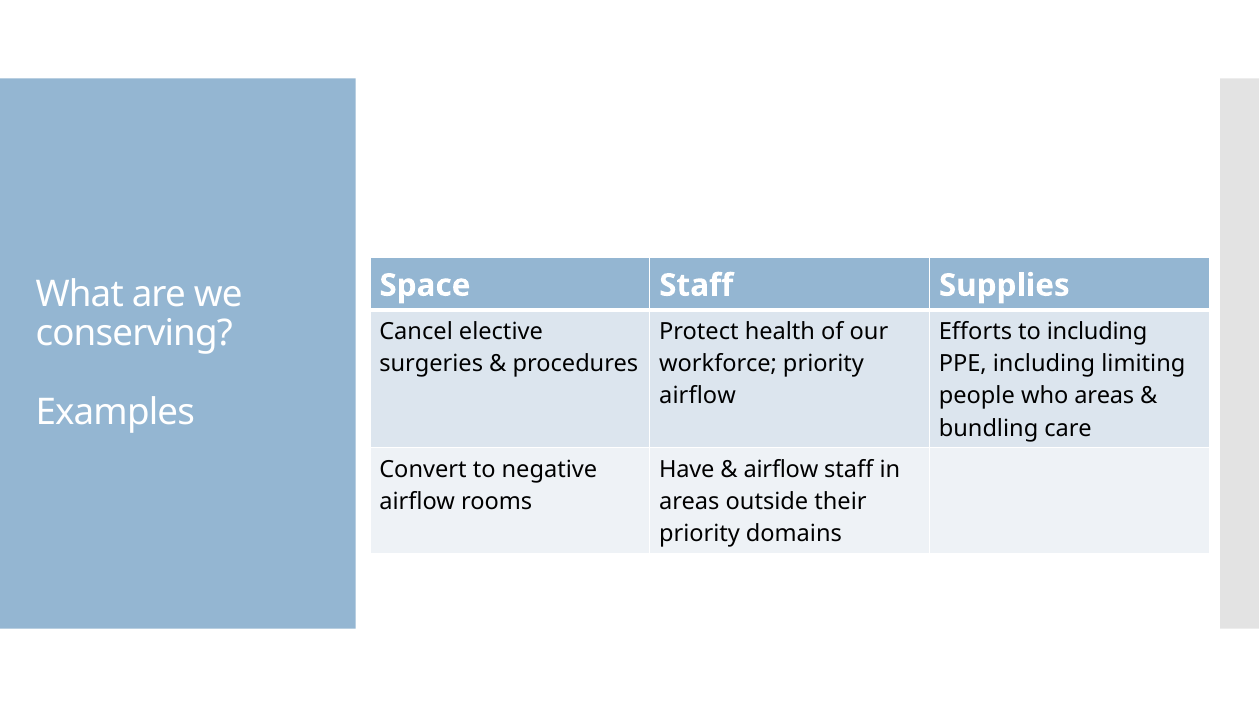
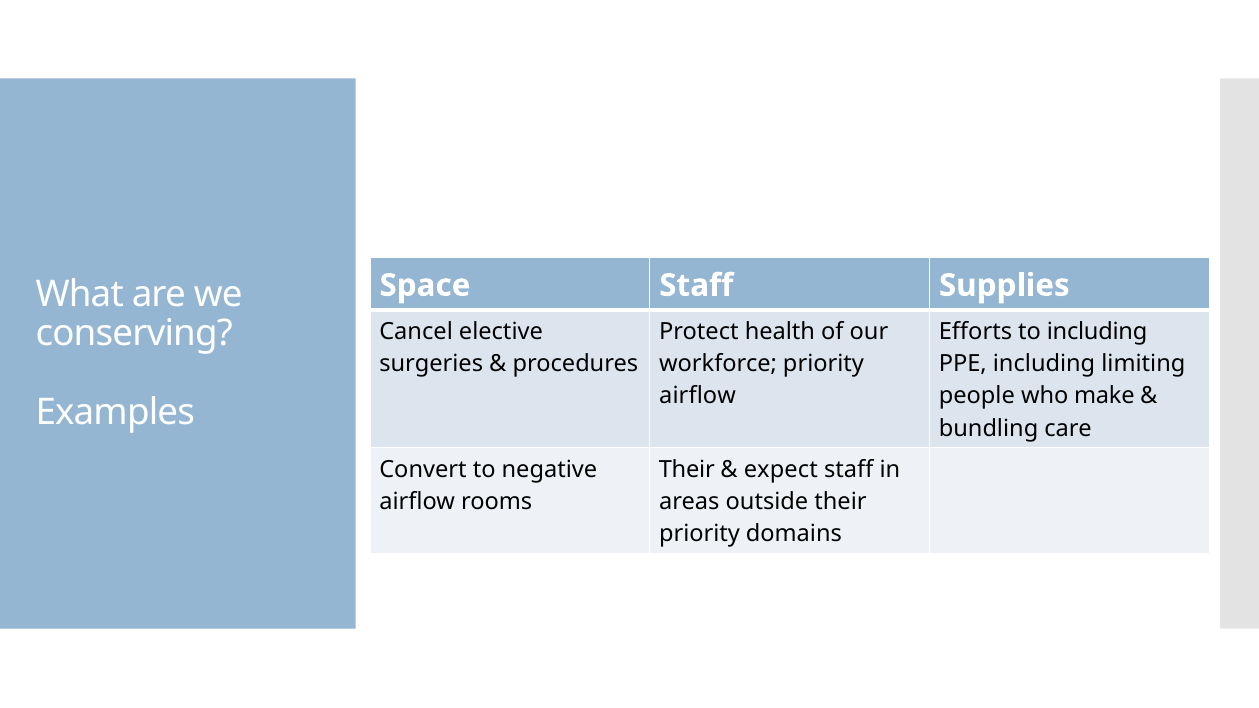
who areas: areas -> make (1104, 396)
Have: Have -> Their (687, 470)
airflow: airflow -> expect (781, 470)
